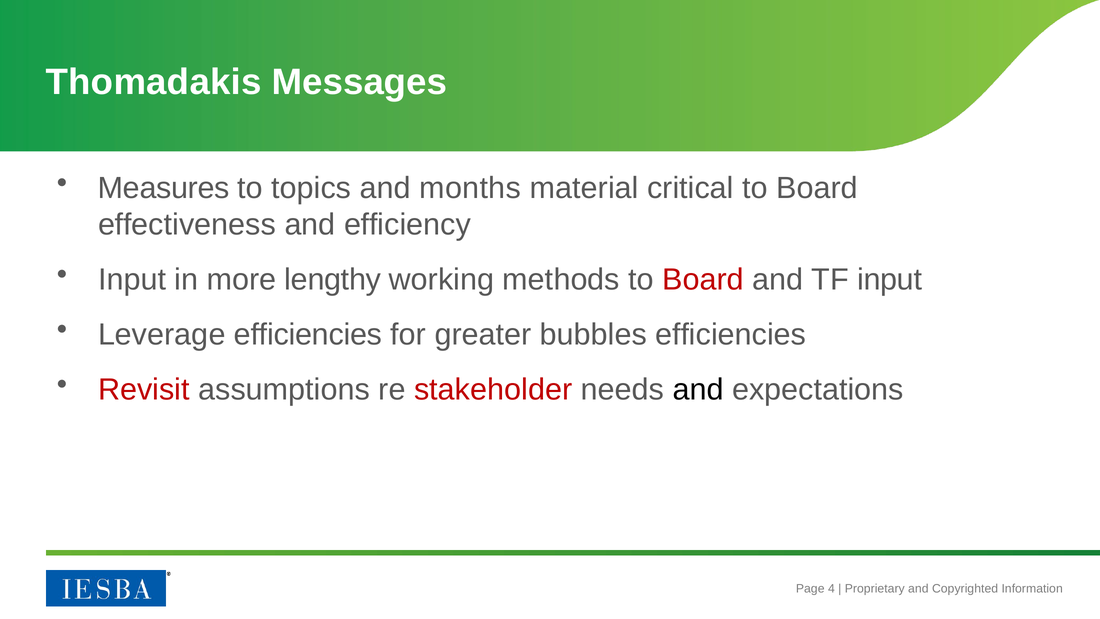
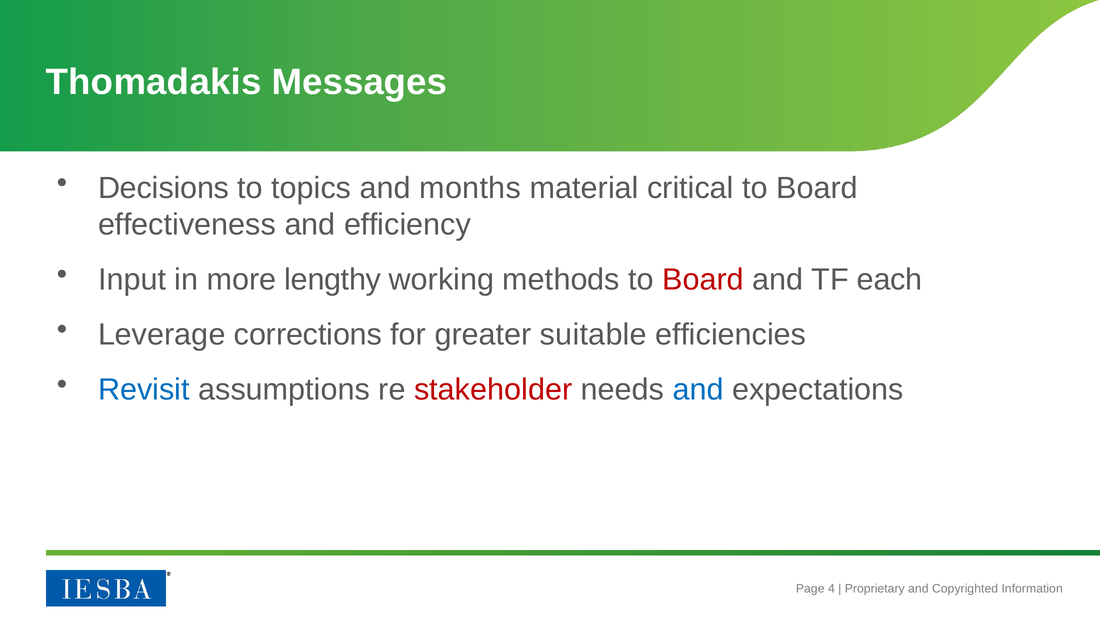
Measures: Measures -> Decisions (164, 188)
TF input: input -> each (890, 280)
Leverage efficiencies: efficiencies -> corrections (308, 335)
bubbles: bubbles -> suitable (593, 335)
Revisit colour: red -> blue (144, 390)
and colour: black -> blue (698, 390)
